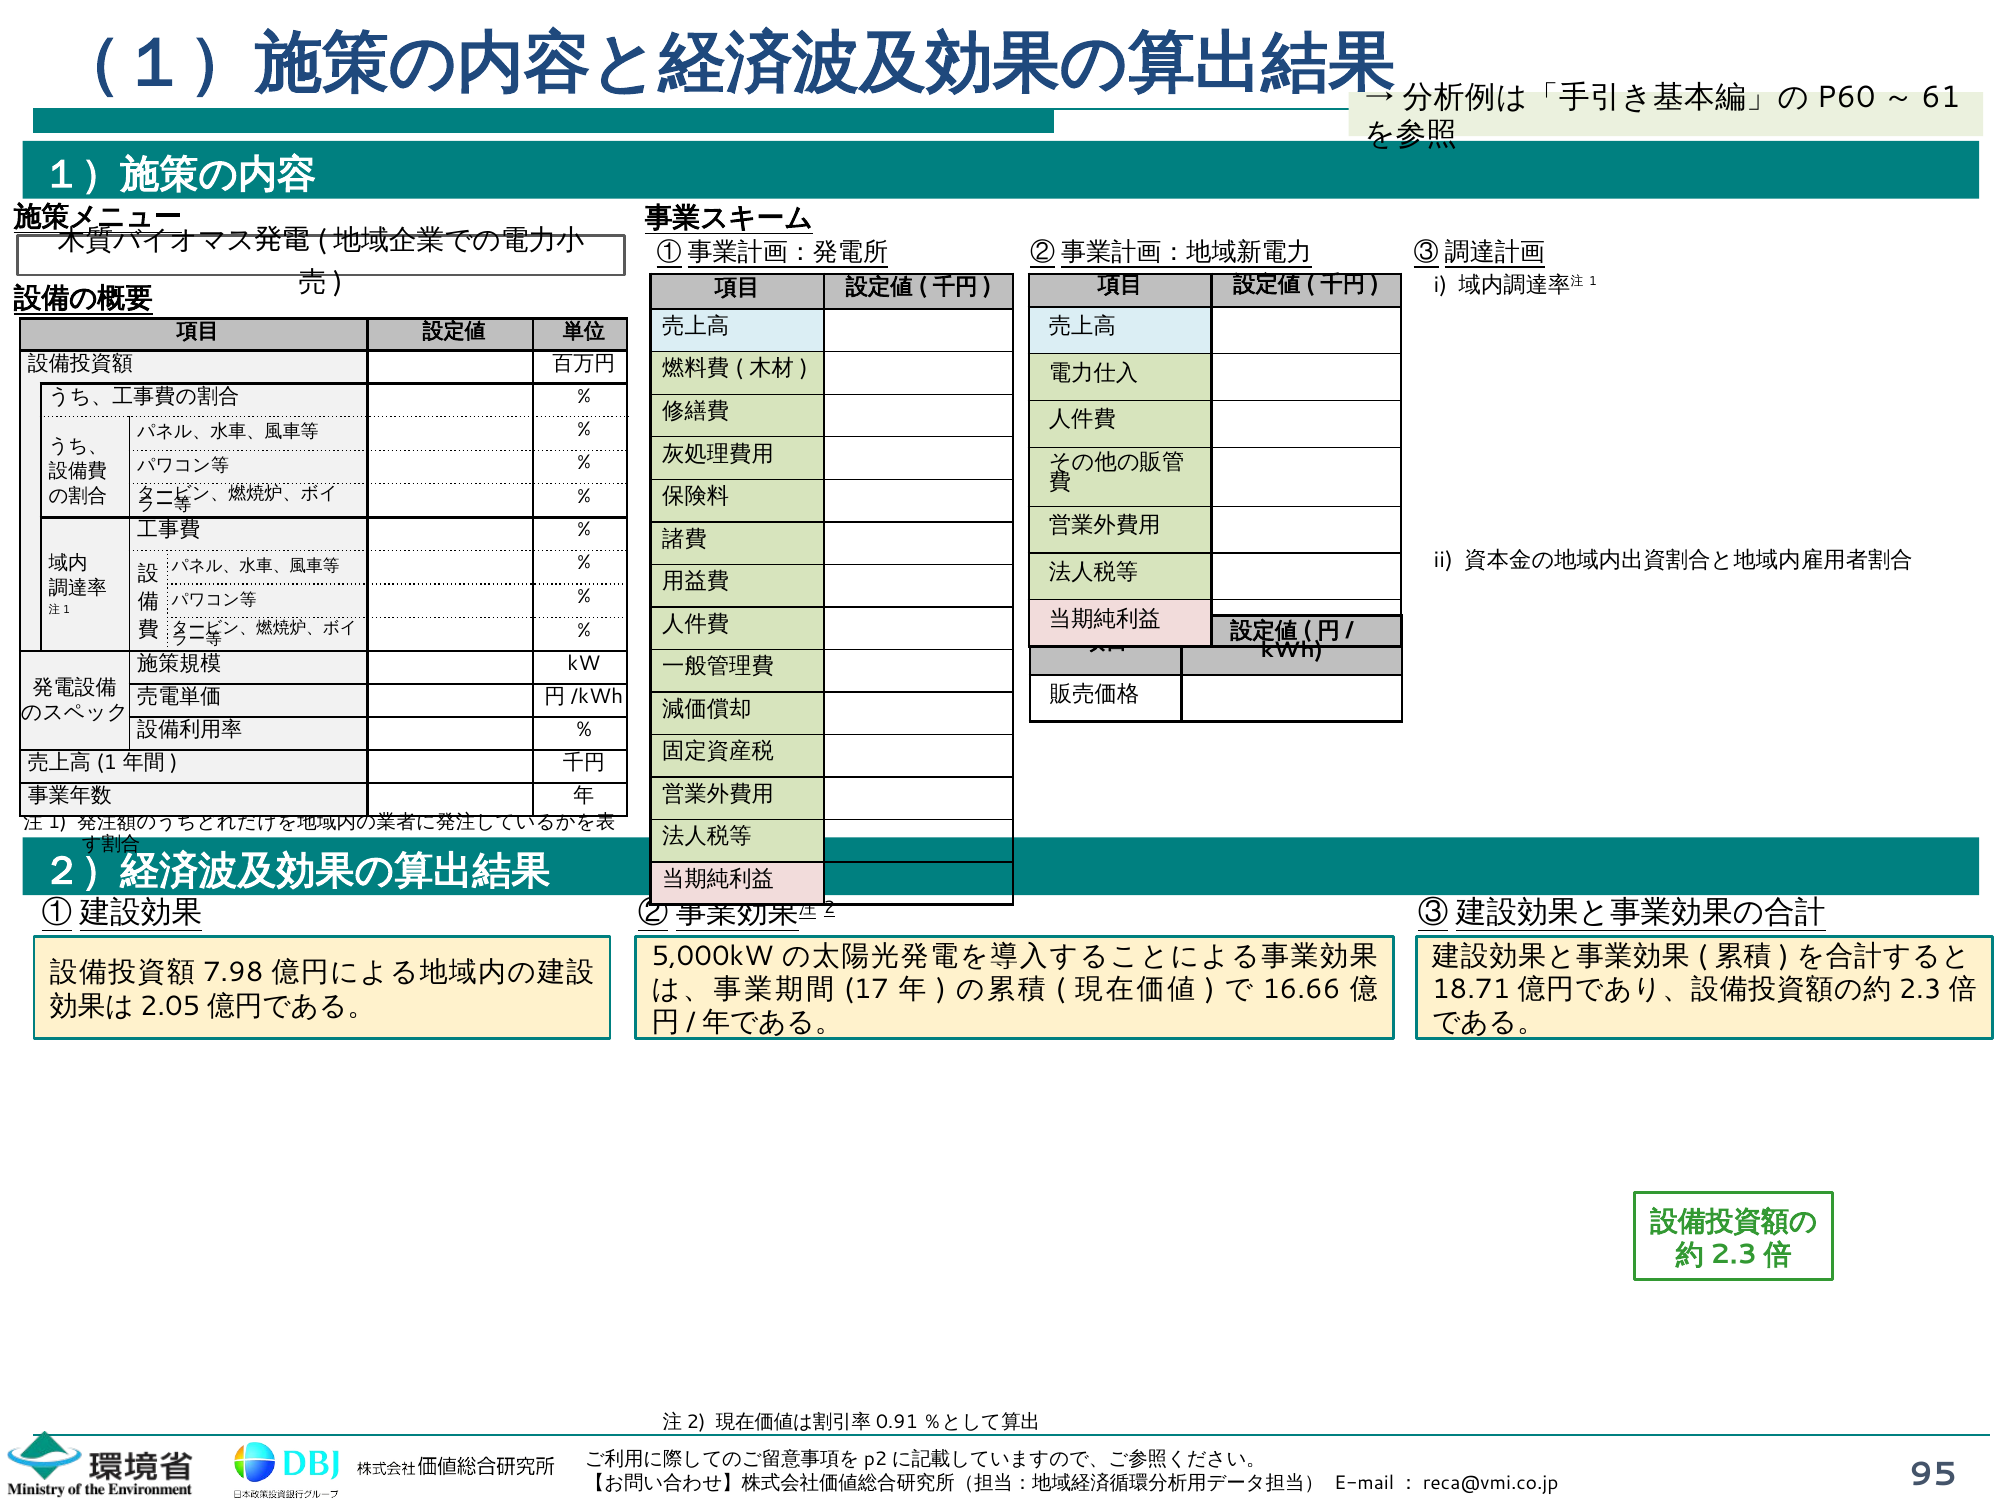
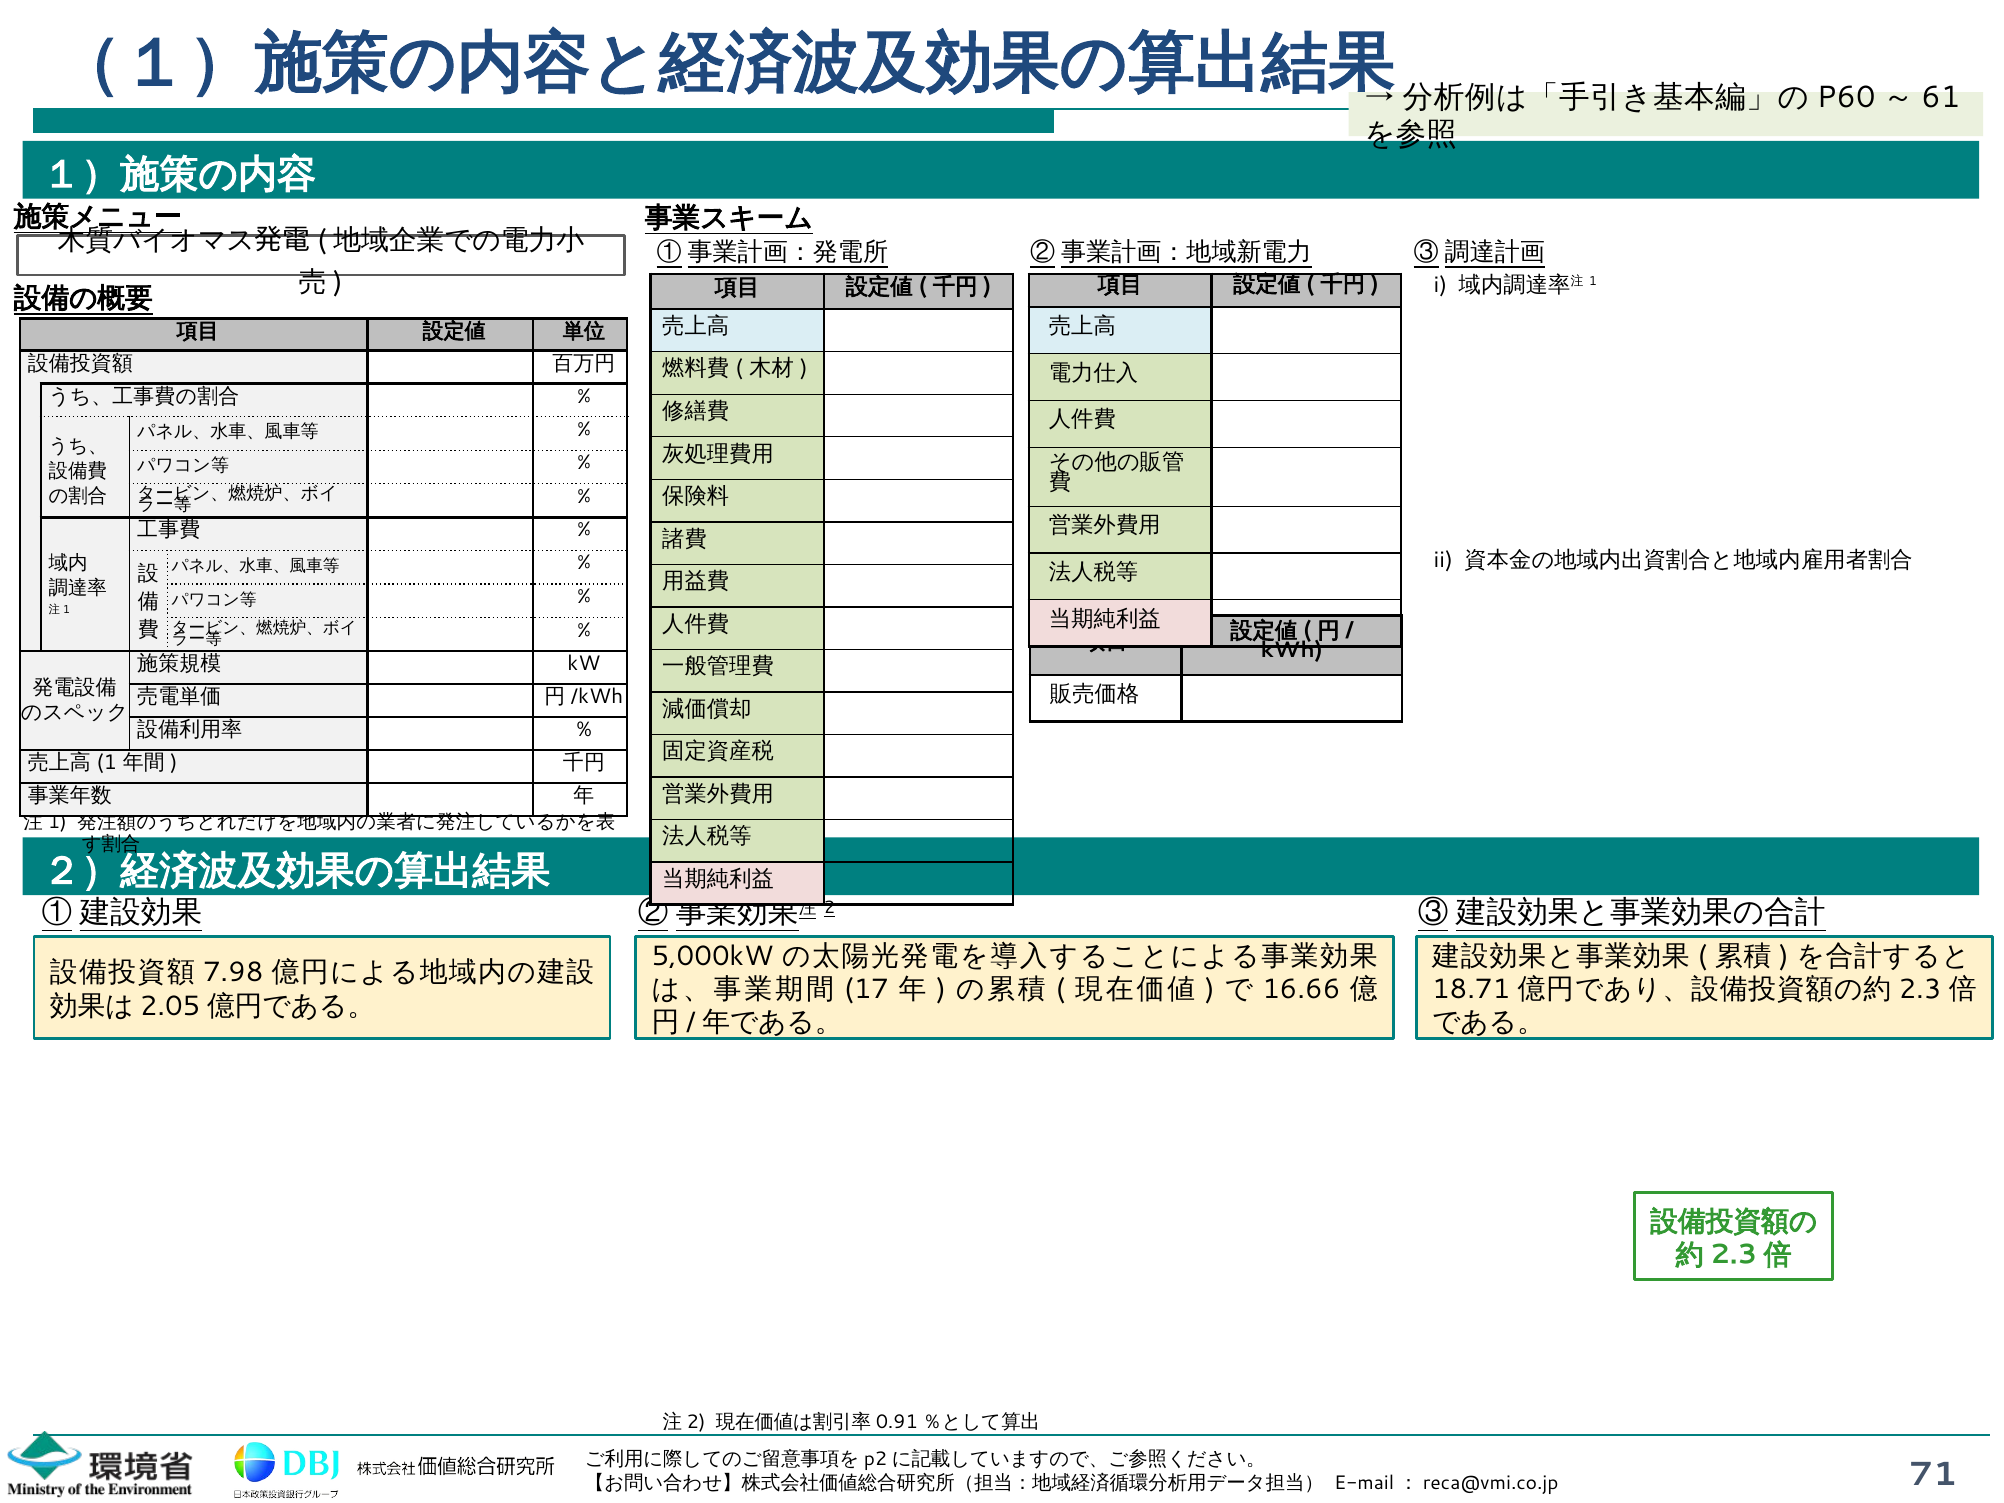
95: 95 -> 71 (1933, 1475)
